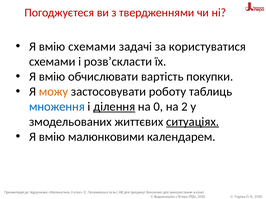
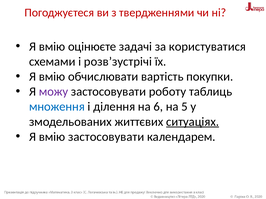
вмію схемами: схемами -> оцінюєте (92, 47)
розв’скласти: розв’скласти -> розв’зустрічі (118, 62)
можу colour: orange -> purple (53, 92)
ділення underline: present -> none (114, 107)
0: 0 -> 6 (158, 107)
2: 2 -> 5 (185, 107)
вмію малюнковими: малюнковими -> застосовувати (106, 137)
